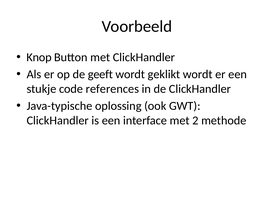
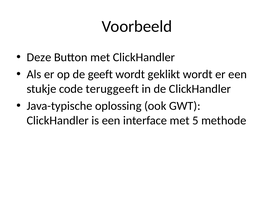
Knop: Knop -> Deze (39, 57)
references: references -> teruggeeft (112, 89)
2: 2 -> 5 (195, 121)
